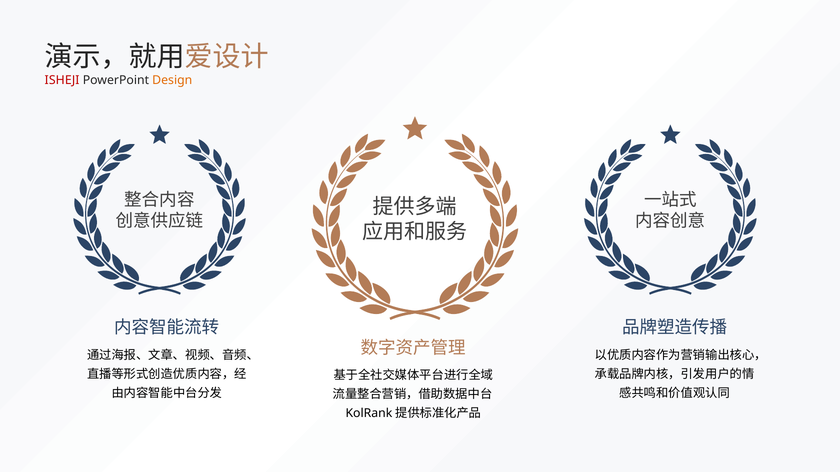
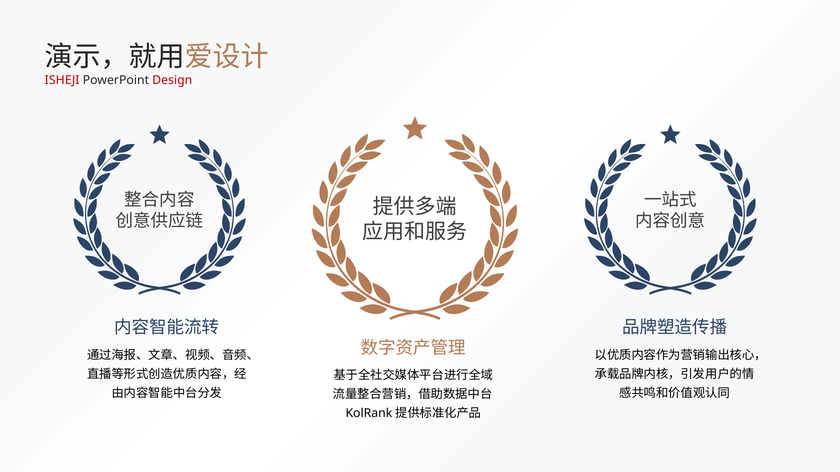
Design colour: orange -> red (172, 80)
